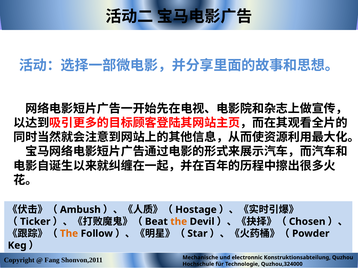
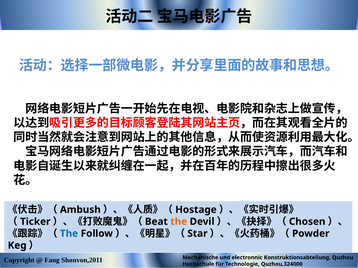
The colour: orange -> blue (69, 234)
